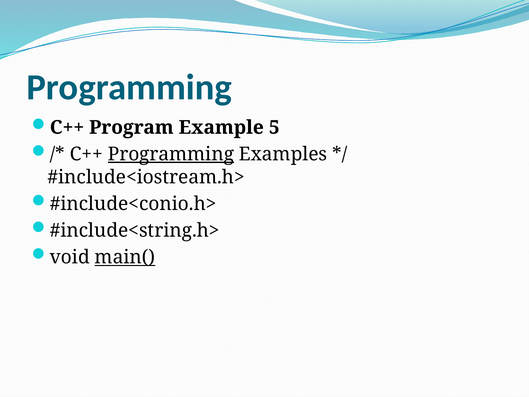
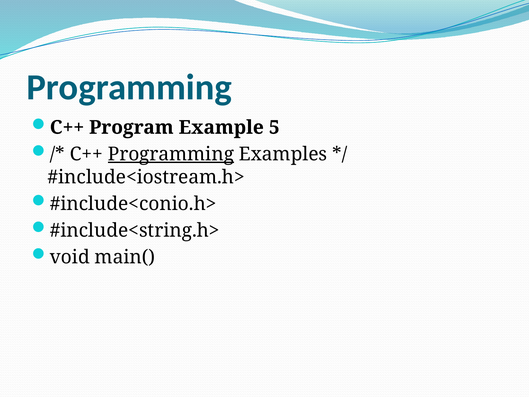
main( underline: present -> none (125, 257)
